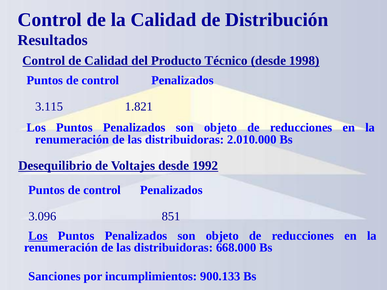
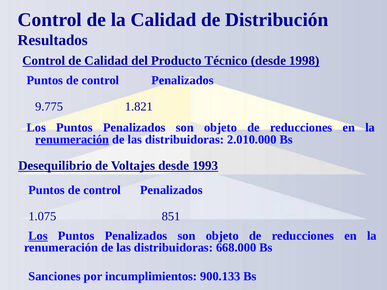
3.115: 3.115 -> 9.775 (49, 107)
renumeración underline: none -> present (72, 140)
1992: 1992 -> 1993 (205, 166)
3.096: 3.096 -> 1.075 (42, 216)
